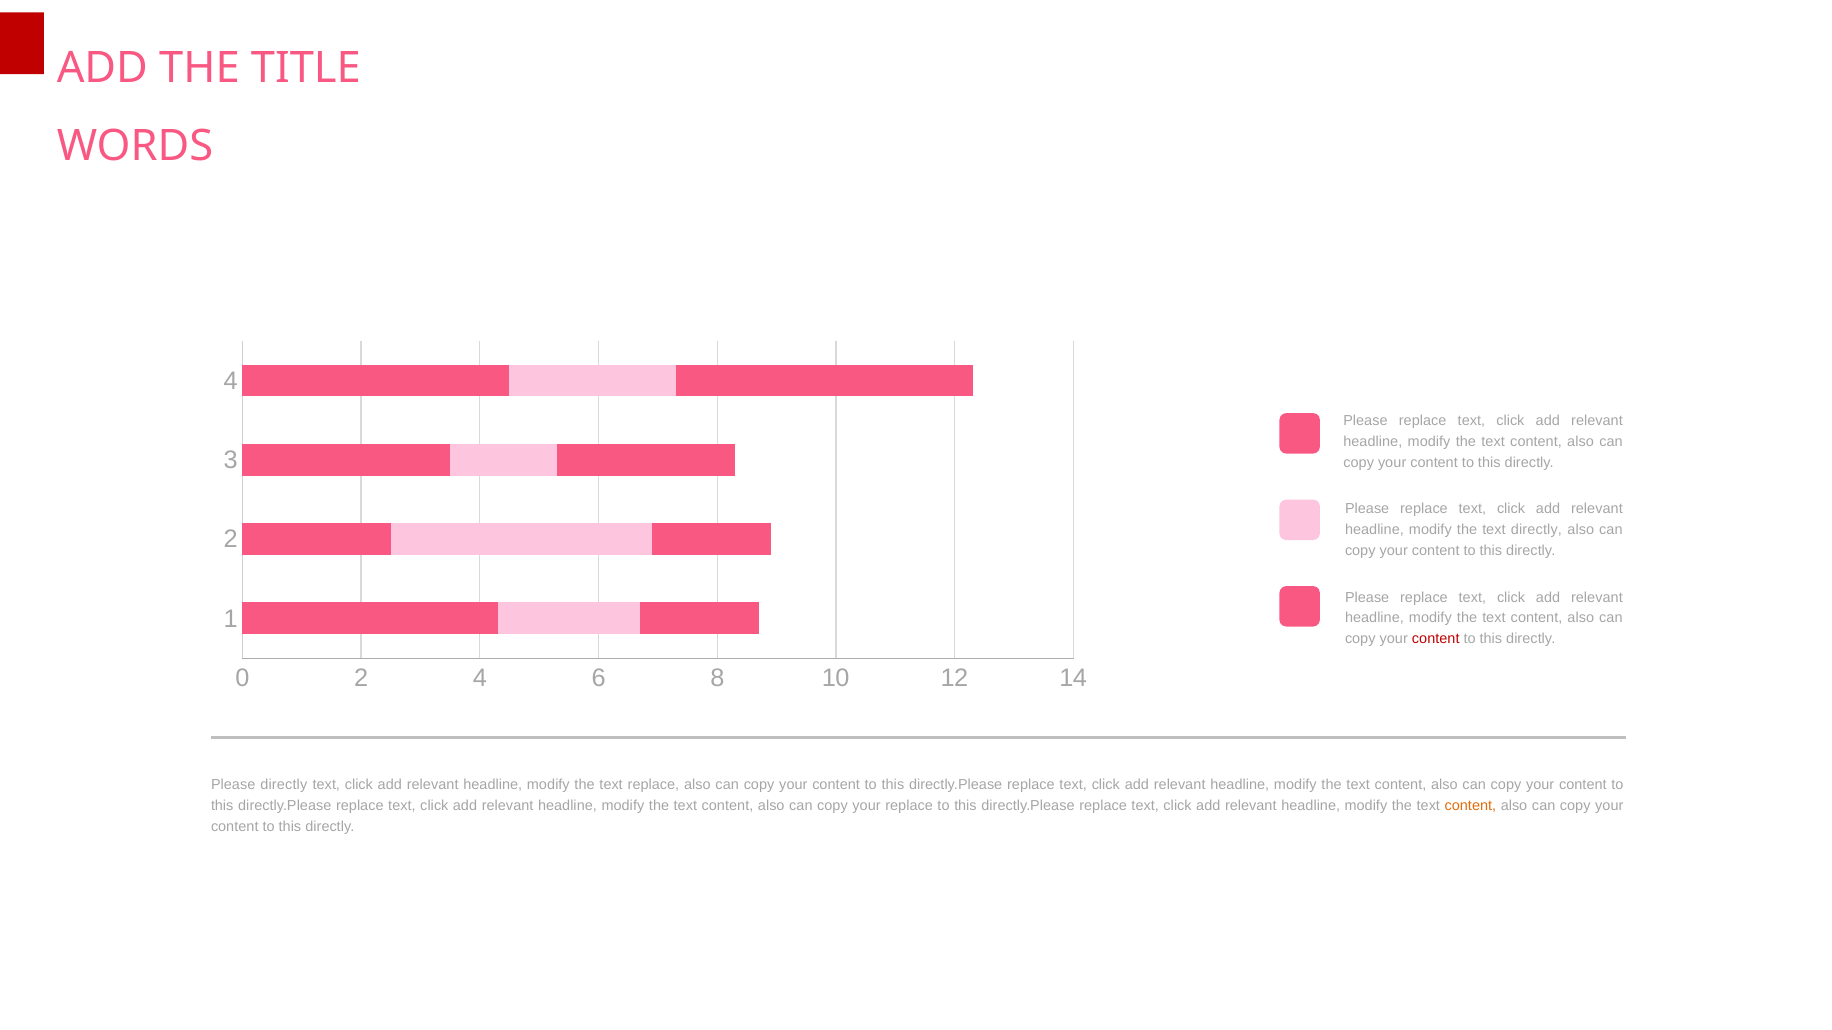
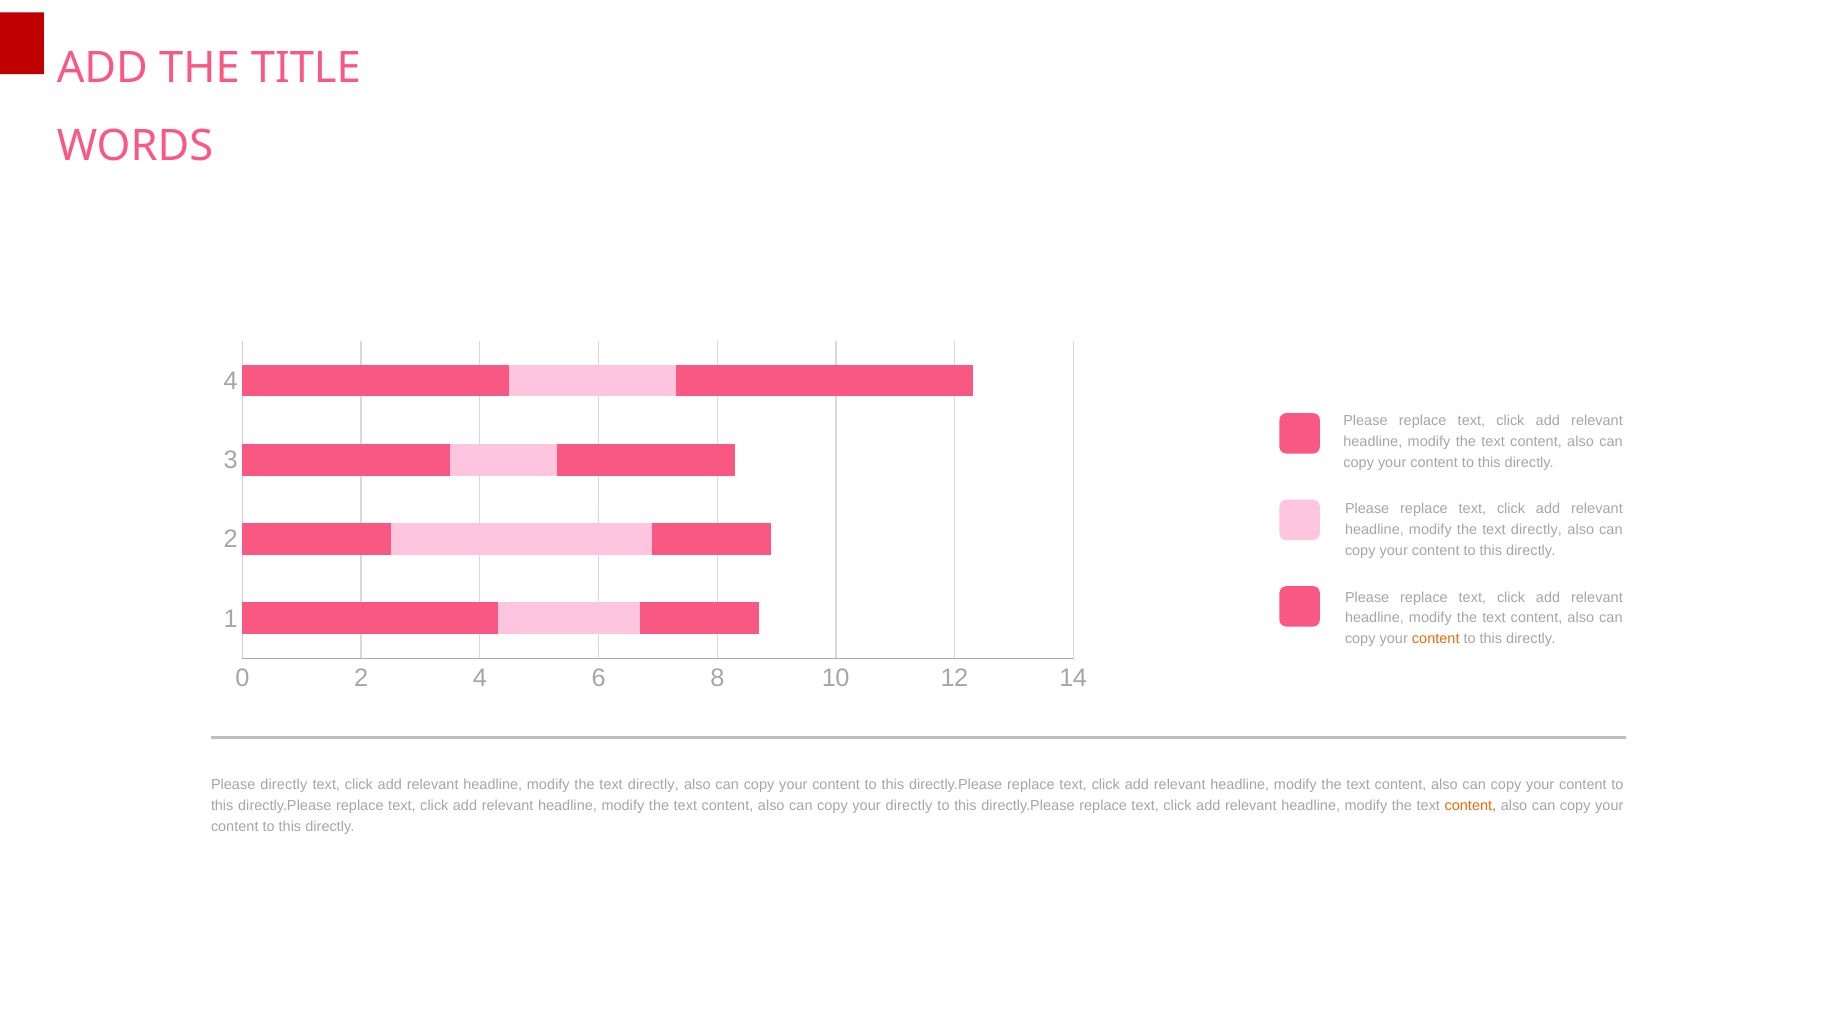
content colour: red -> orange (1436, 639)
replace: replace -> directly (653, 785)
your replace: replace -> directly (909, 806)
